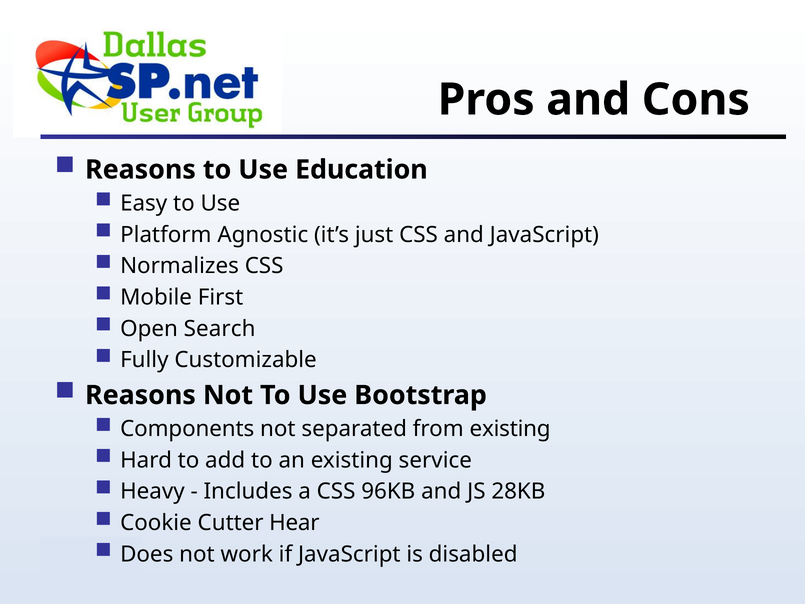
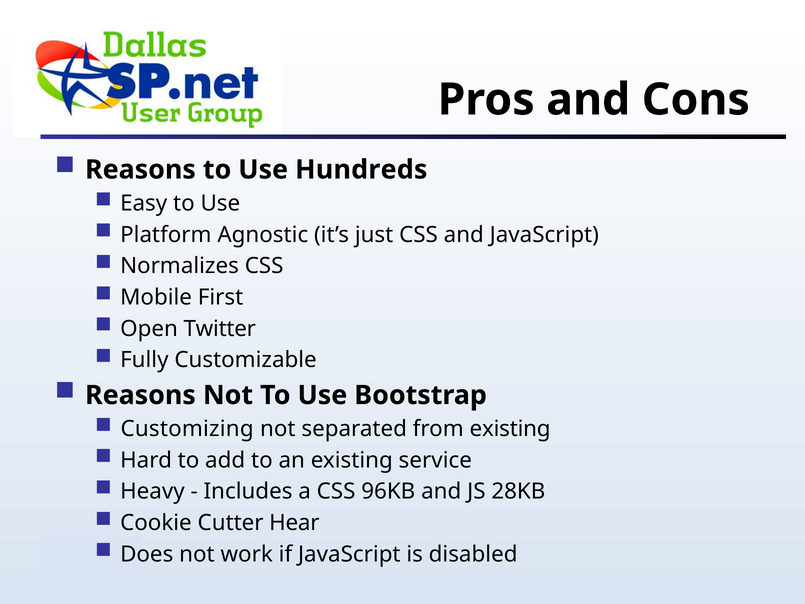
Education: Education -> Hundreds (361, 170)
Search: Search -> Twitter (220, 329)
Components: Components -> Customizing (187, 429)
